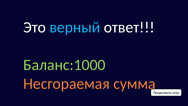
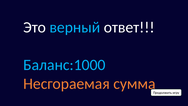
Баланс:1000 colour: light green -> light blue (64, 65)
